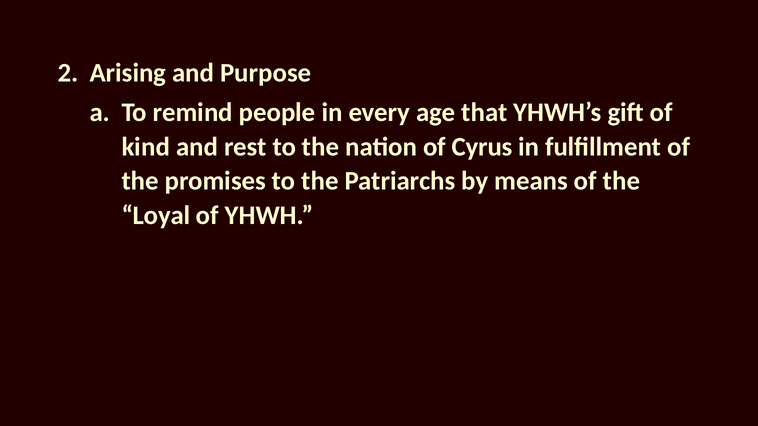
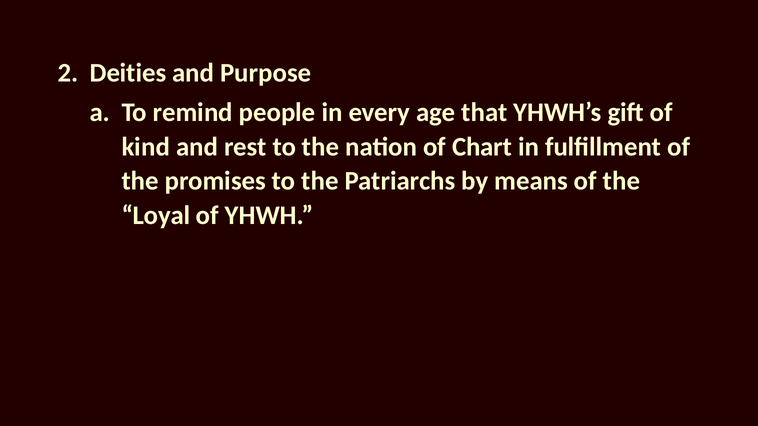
Arising: Arising -> Deities (128, 73)
Cyrus: Cyrus -> Chart (482, 147)
